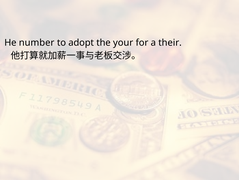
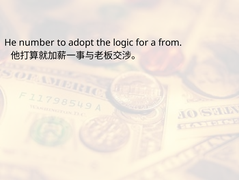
your: your -> logic (123, 42)
their: their -> from (170, 42)
